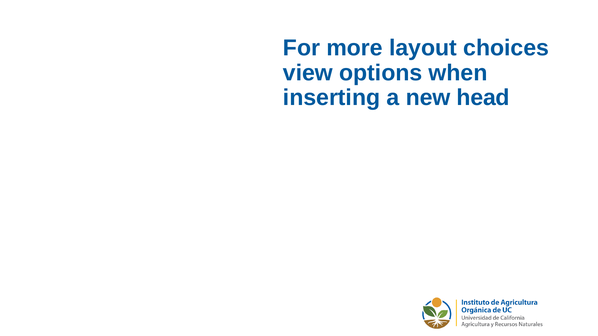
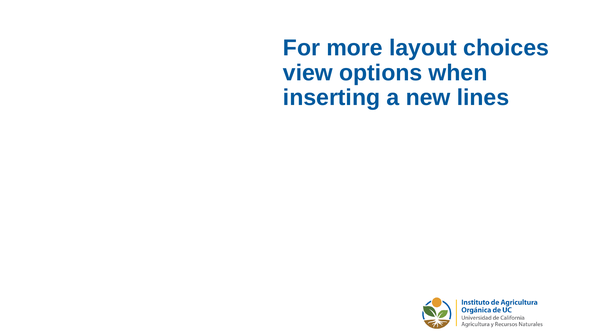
head: head -> lines (483, 98)
